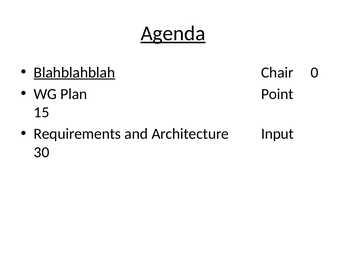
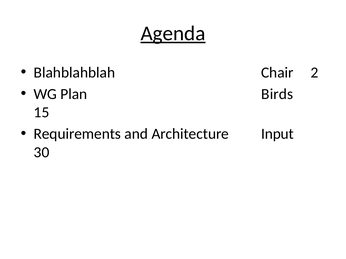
Blahblahblah underline: present -> none (74, 73)
0: 0 -> 2 (314, 73)
Point: Point -> Birds (277, 94)
